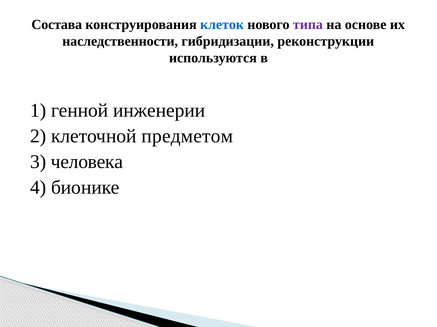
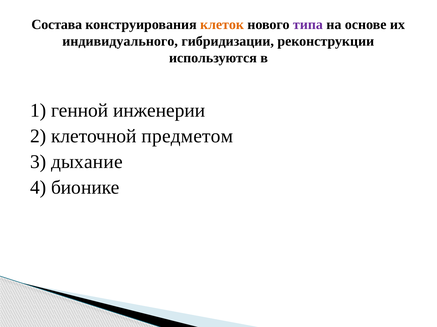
клеток colour: blue -> orange (222, 25)
наследственности: наследственности -> индивидуального (120, 41)
человека: человека -> дыхание (87, 162)
